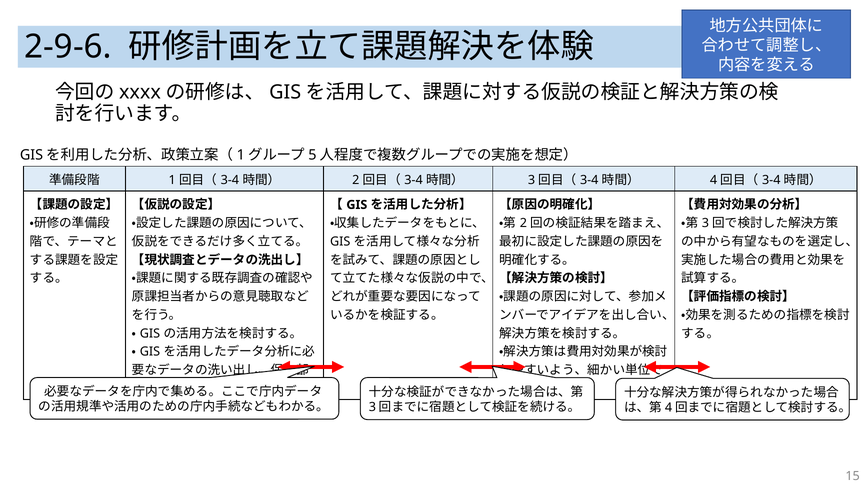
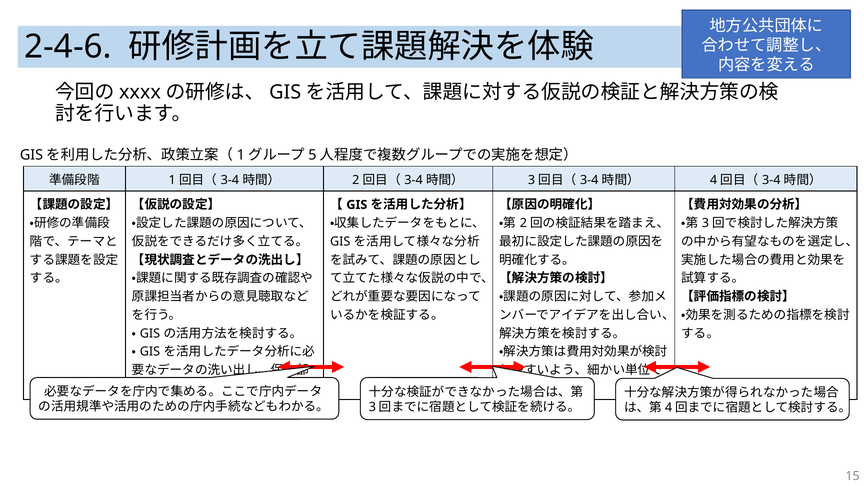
2-9-6: 2-9-6 -> 2-4-6 (68, 47)
